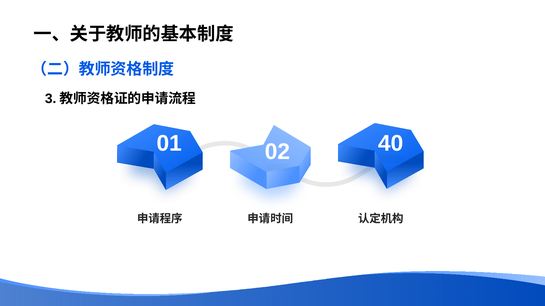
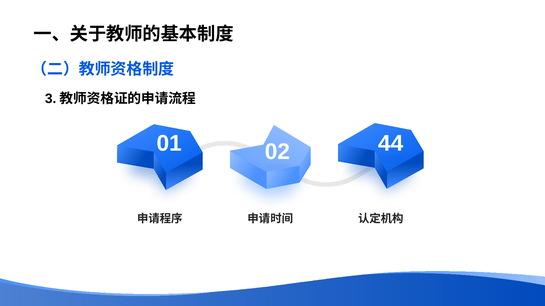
40: 40 -> 44 (391, 143)
